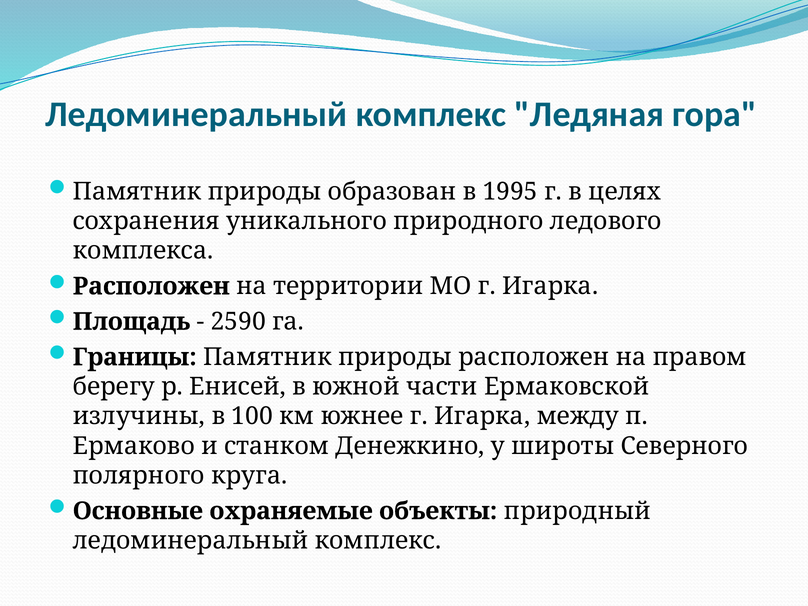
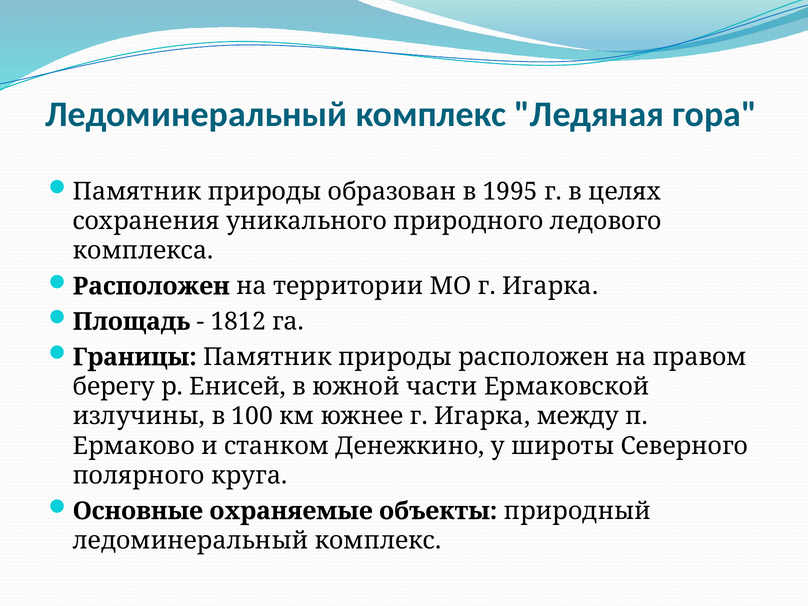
2590: 2590 -> 1812 (238, 322)
